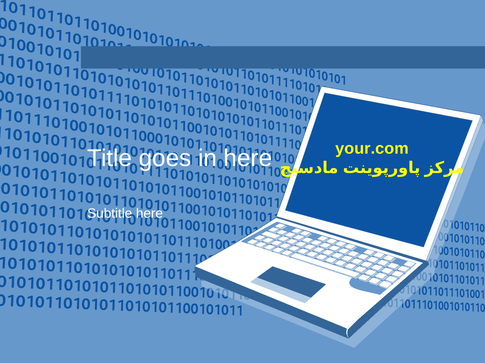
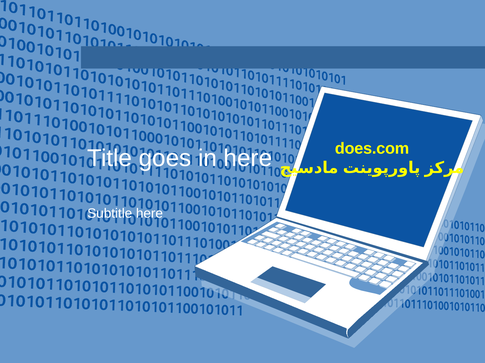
your.com: your.com -> does.com (372, 149)
